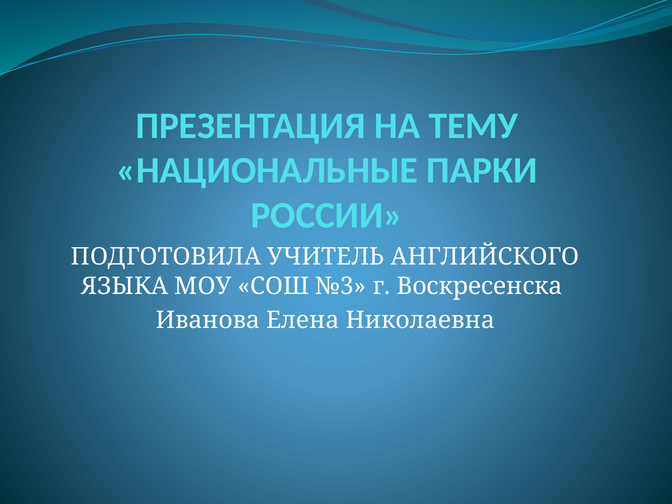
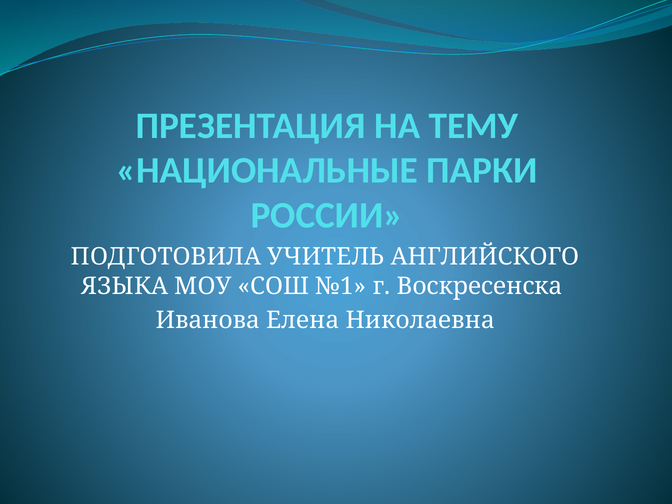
№3: №3 -> №1 (341, 286)
